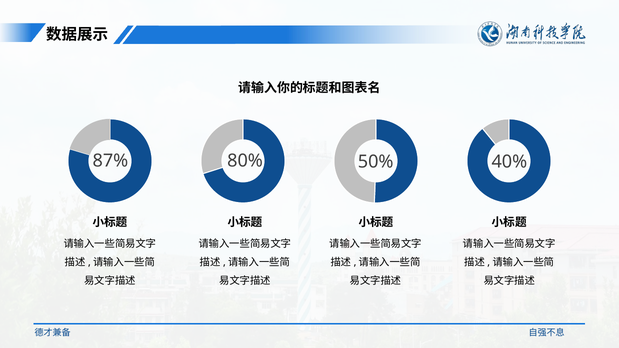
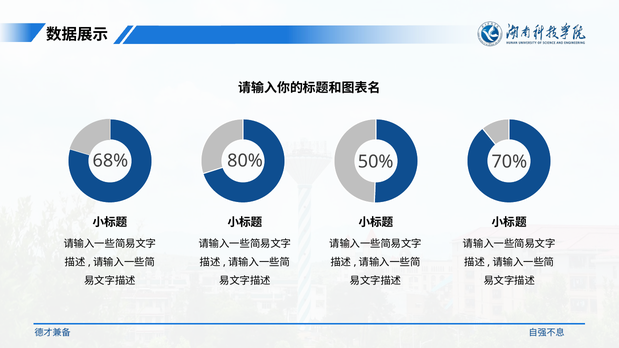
87%: 87% -> 68% (110, 161)
40%: 40% -> 70% (509, 162)
